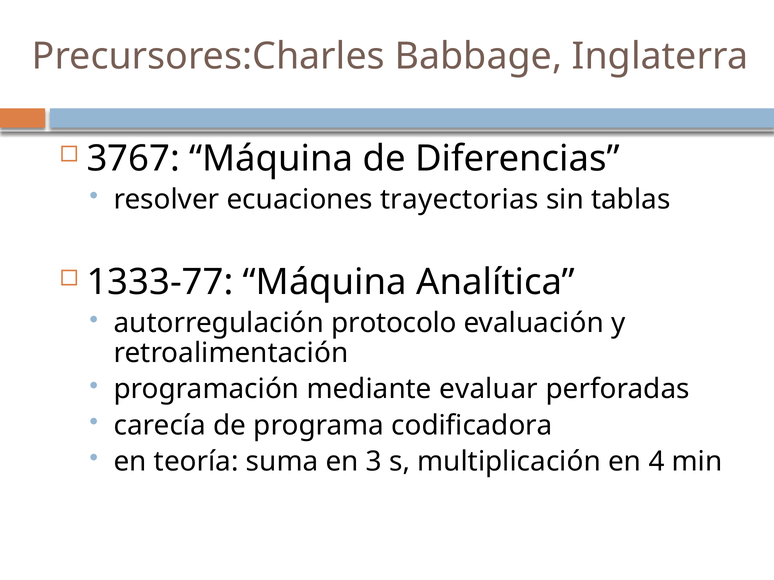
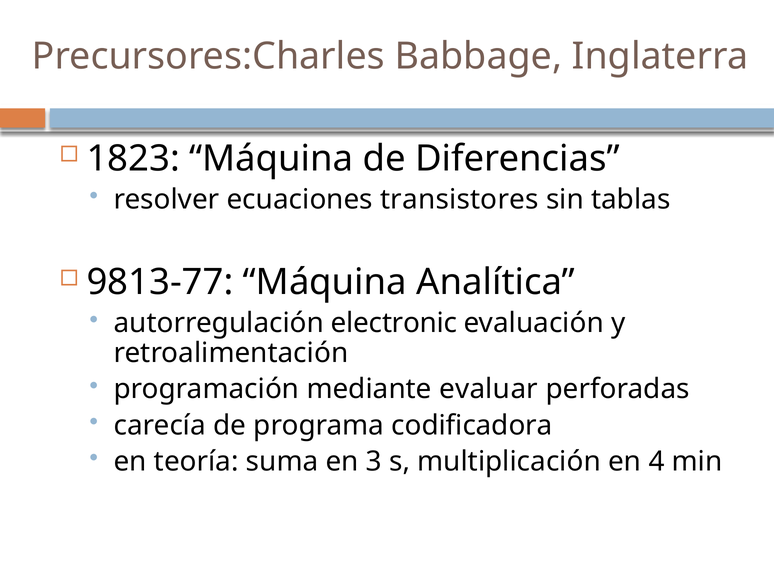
3767: 3767 -> 1823 (133, 159)
trayectorias: trayectorias -> transistores (459, 200)
1333-77: 1333-77 -> 9813-77 (160, 283)
protocolo: protocolo -> electronic (394, 323)
